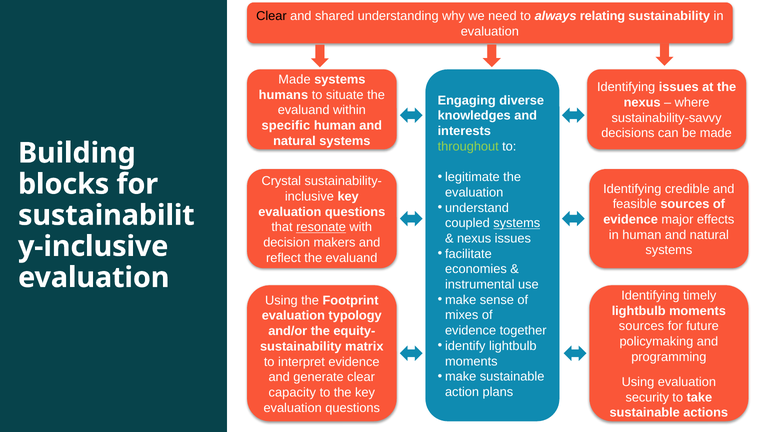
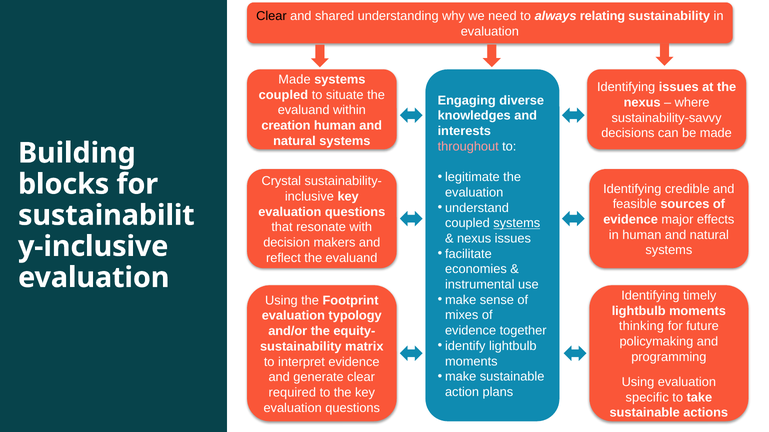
humans: humans -> coupled (283, 95)
specific: specific -> creation (286, 126)
throughout colour: light green -> pink (468, 147)
resonate underline: present -> none (321, 227)
sources: sources -> thinking (641, 327)
capacity: capacity -> required (292, 393)
security: security -> specific (647, 398)
